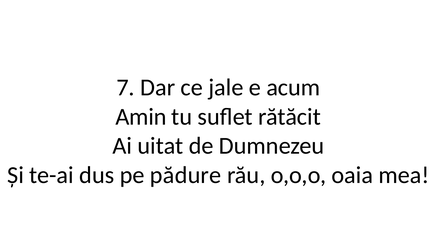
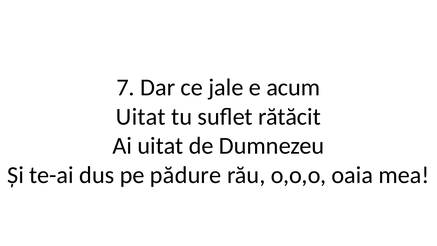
Amin: Amin -> Uitat (141, 117)
